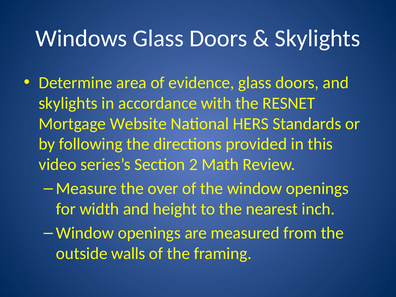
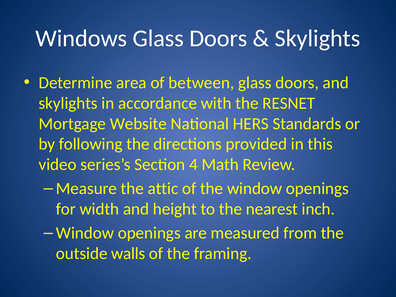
evidence: evidence -> between (201, 83)
2: 2 -> 4 (193, 165)
over: over -> attic (163, 189)
